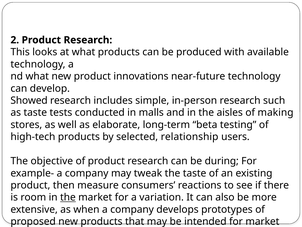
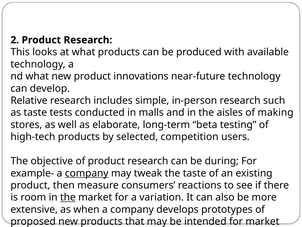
Showed: Showed -> Relative (29, 100)
relationship: relationship -> competition (190, 137)
company underline: none -> present (87, 173)
